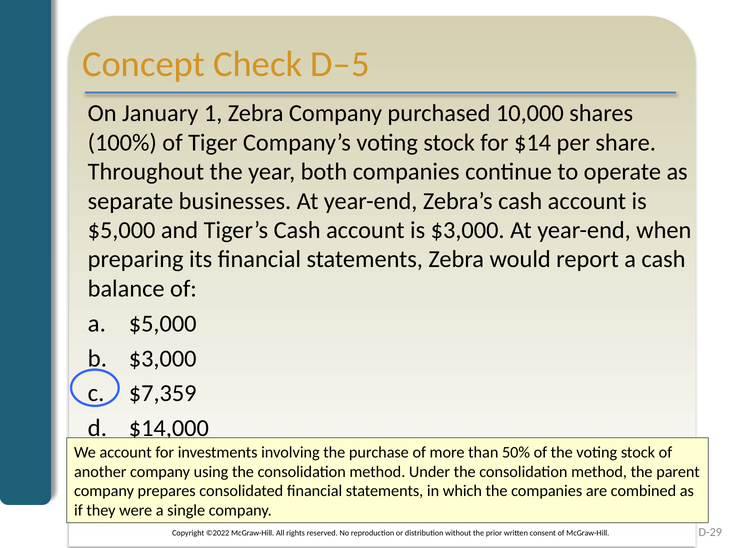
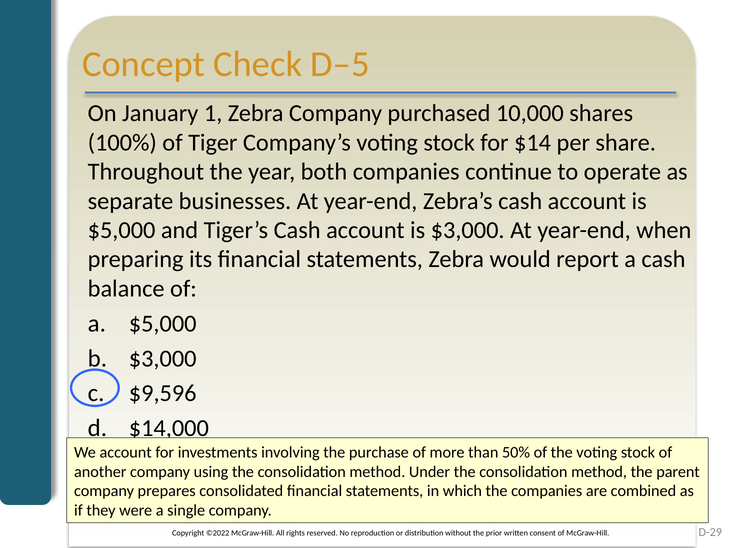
$7,359: $7,359 -> $9,596 (163, 394)
